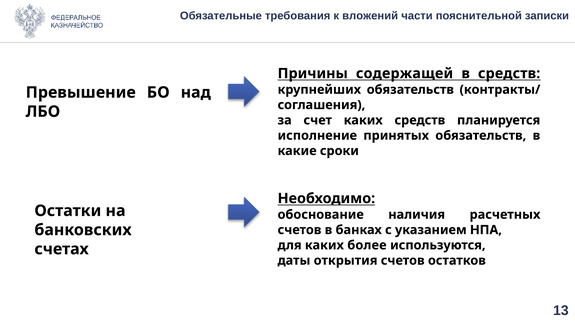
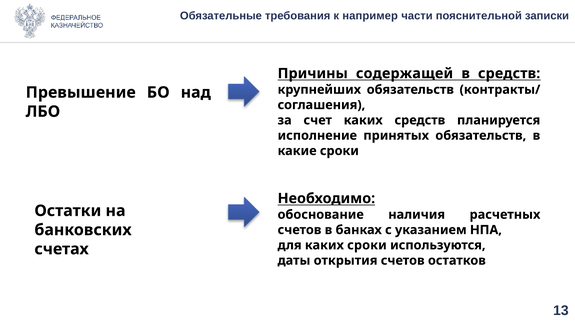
вложений: вложений -> например (370, 16)
каких более: более -> сроки (367, 246)
